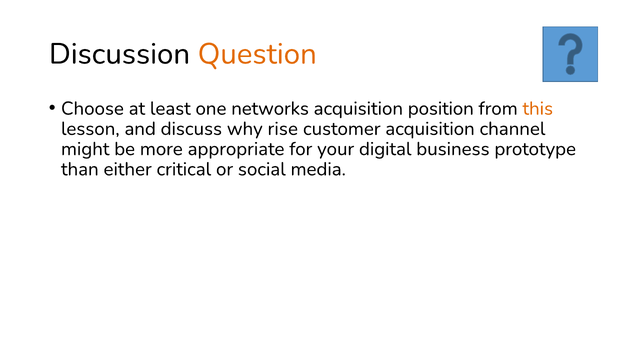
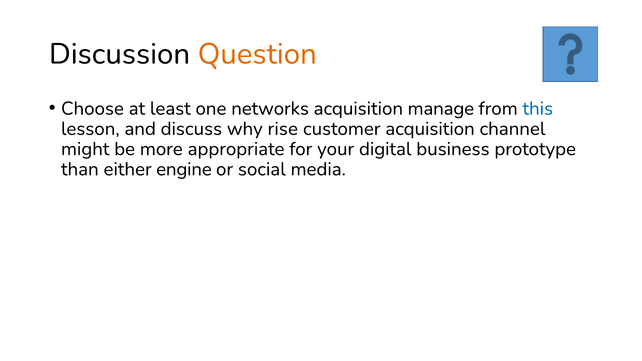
position: position -> manage (441, 109)
this colour: orange -> blue (538, 109)
critical: critical -> engine (184, 169)
